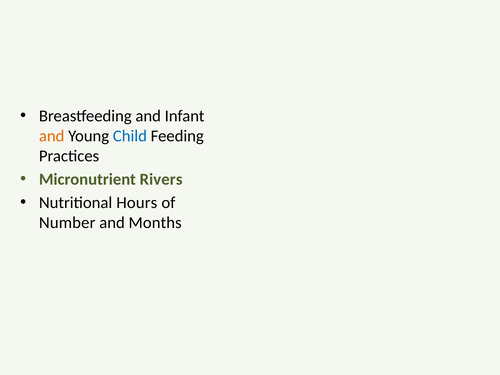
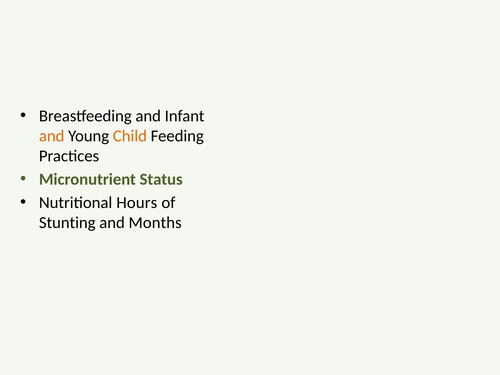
Child colour: blue -> orange (130, 136)
Rivers: Rivers -> Status (161, 179)
Number: Number -> Stunting (67, 223)
